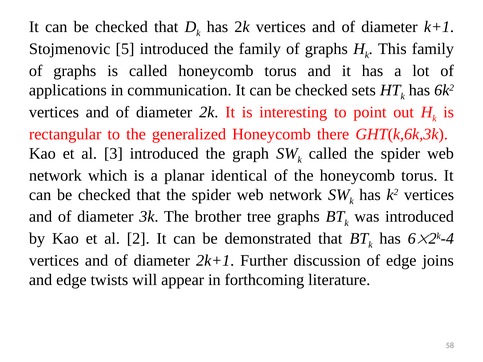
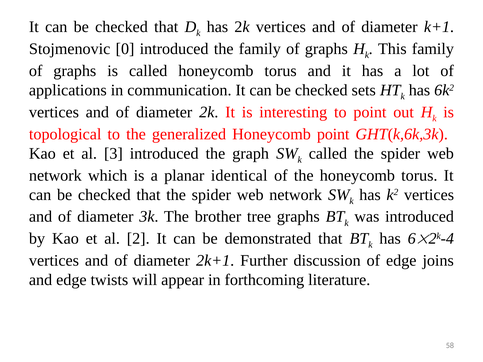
5: 5 -> 0 (125, 49)
rectangular: rectangular -> topological (65, 134)
Honeycomb there: there -> point (333, 134)
